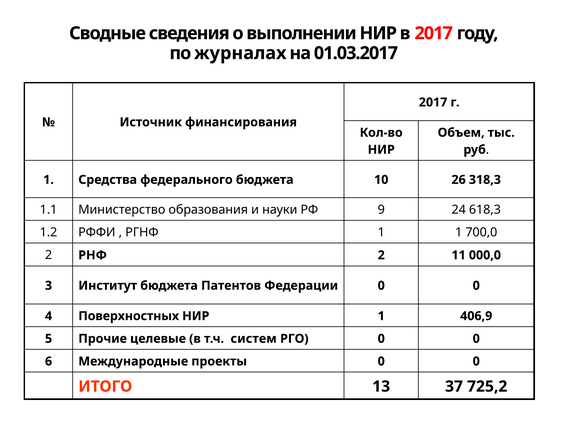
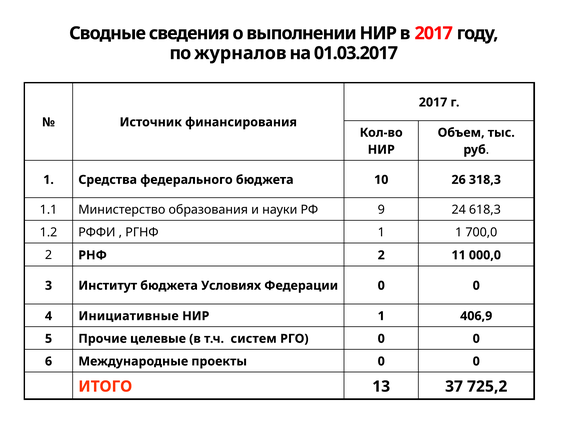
журналах: журналах -> журналов (240, 53)
Патентов: Патентов -> Условиях (231, 285)
Поверхностных: Поверхностных -> Инициативные (129, 315)
